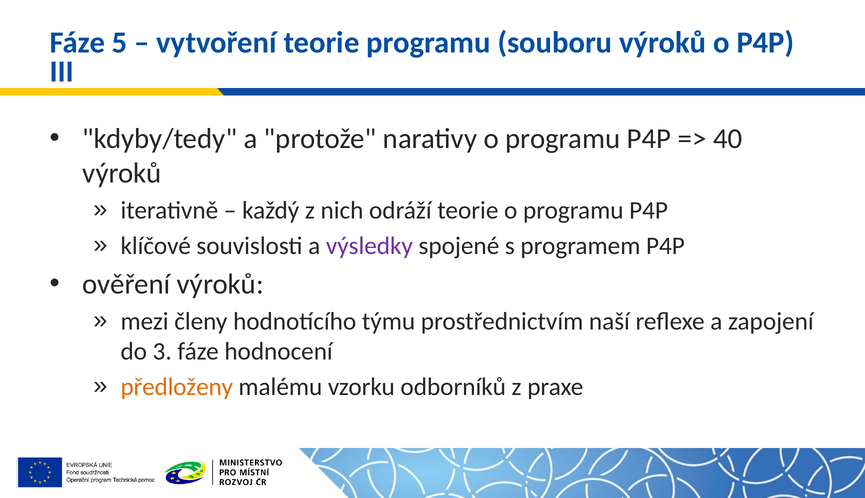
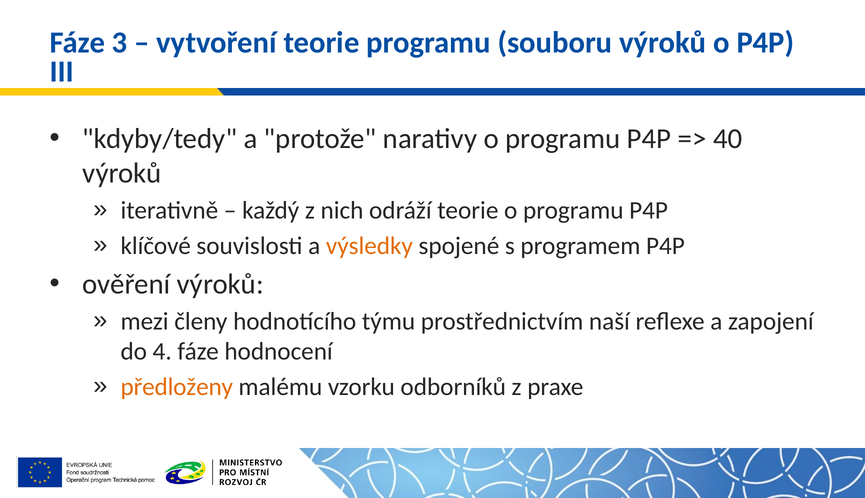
5: 5 -> 3 (120, 42)
výsledky colour: purple -> orange (369, 246)
3: 3 -> 4 (162, 352)
